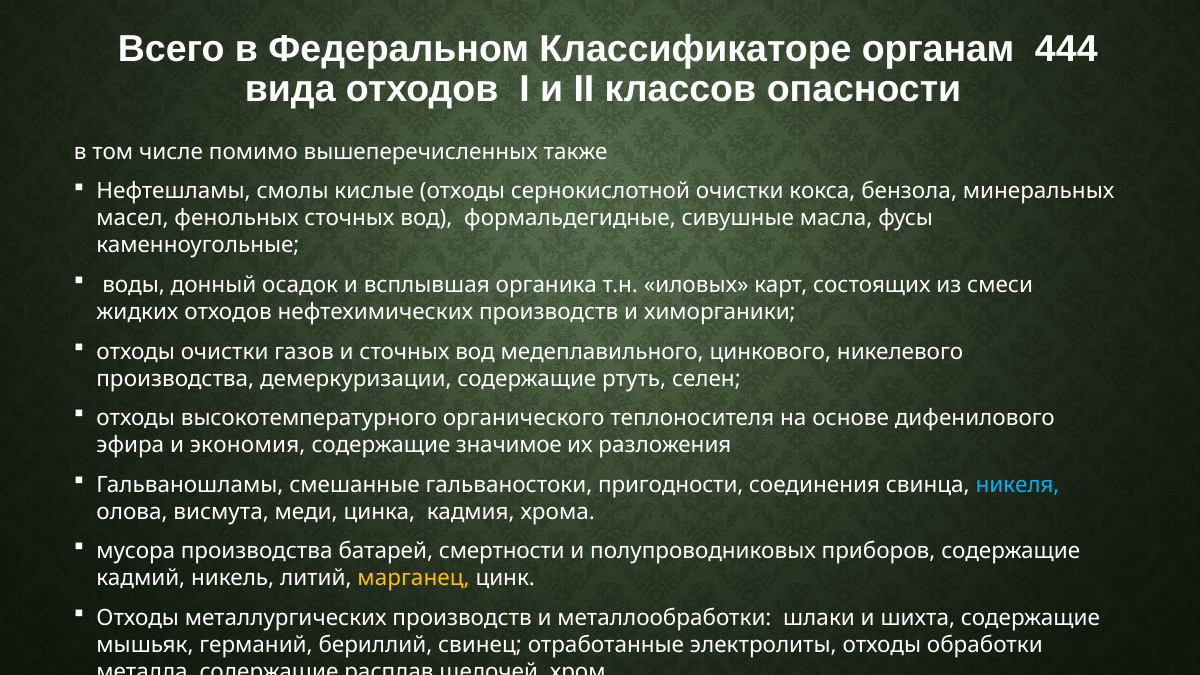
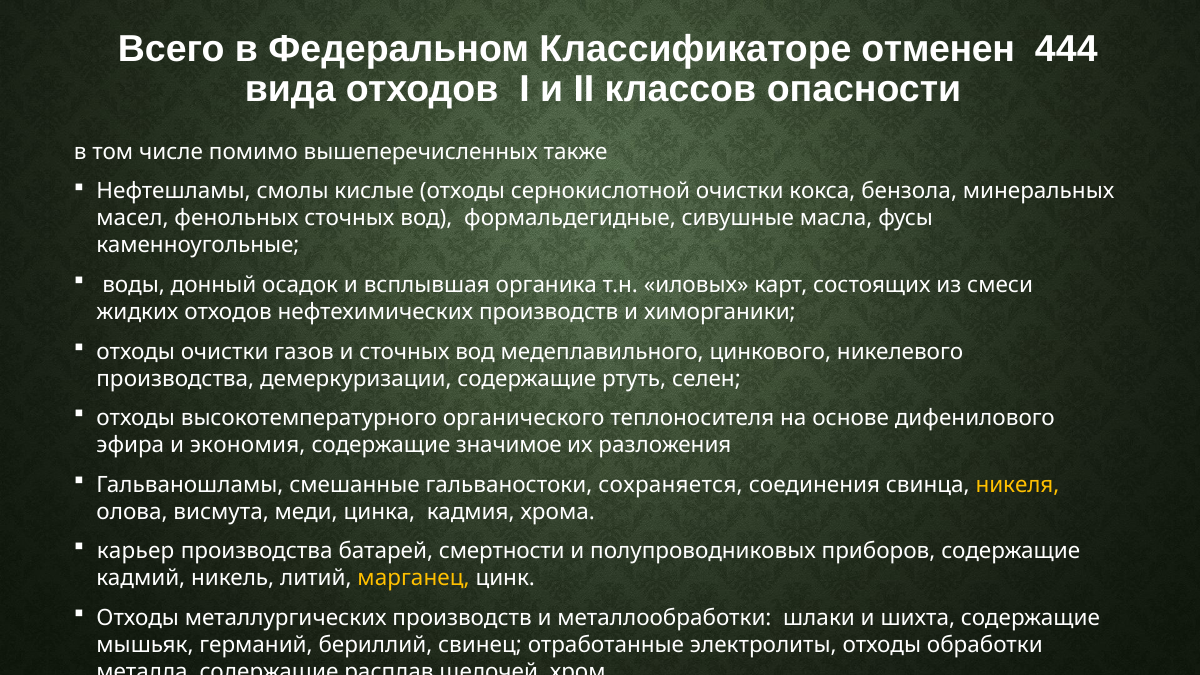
органам: органам -> отменен (938, 49)
пригодности: пригодности -> сохраняется (671, 485)
никеля colour: light blue -> yellow (1017, 485)
мусора: мусора -> карьер (136, 551)
